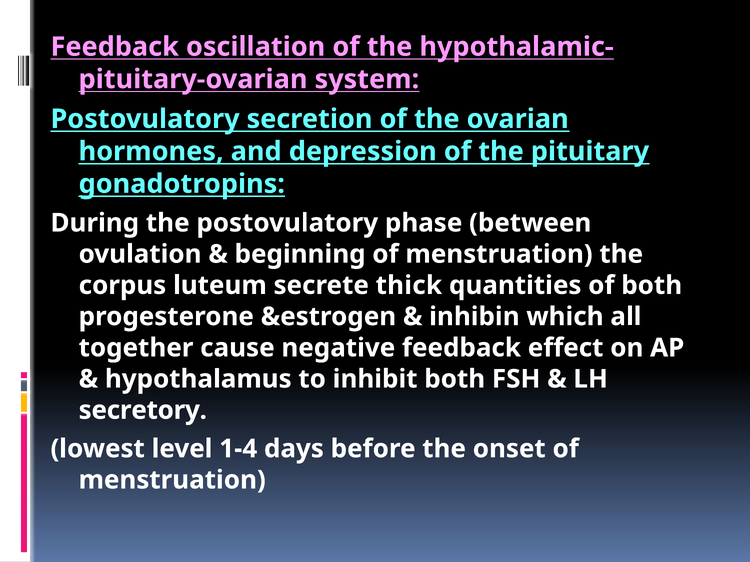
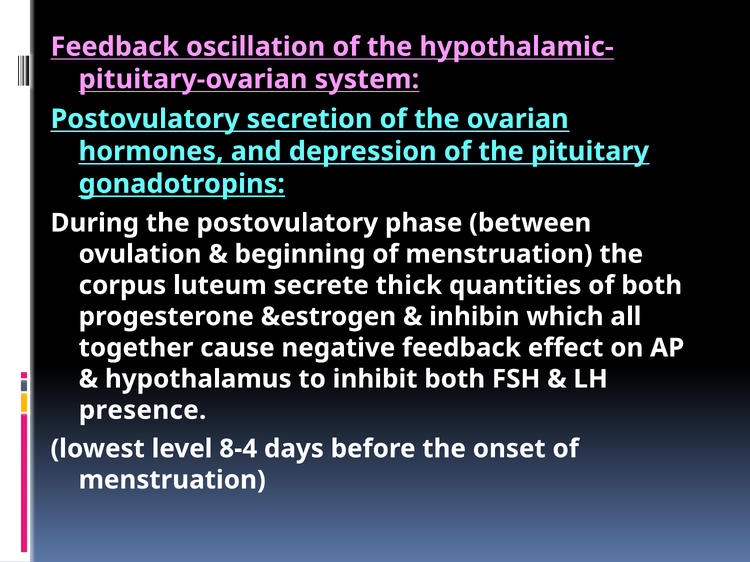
secretory: secretory -> presence (143, 411)
1-4: 1-4 -> 8-4 (238, 449)
